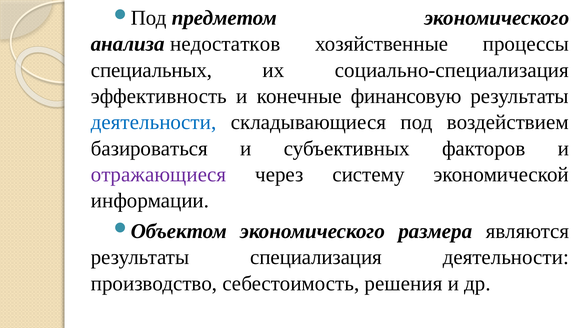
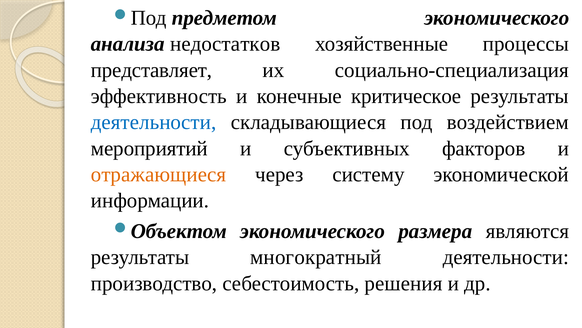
специальных: специальных -> представляет (152, 70)
финансовую: финансовую -> критическое (406, 96)
базироваться: базироваться -> мероприятий (149, 148)
отражающиеся colour: purple -> orange (158, 174)
специализация: специализация -> многократный (316, 257)
